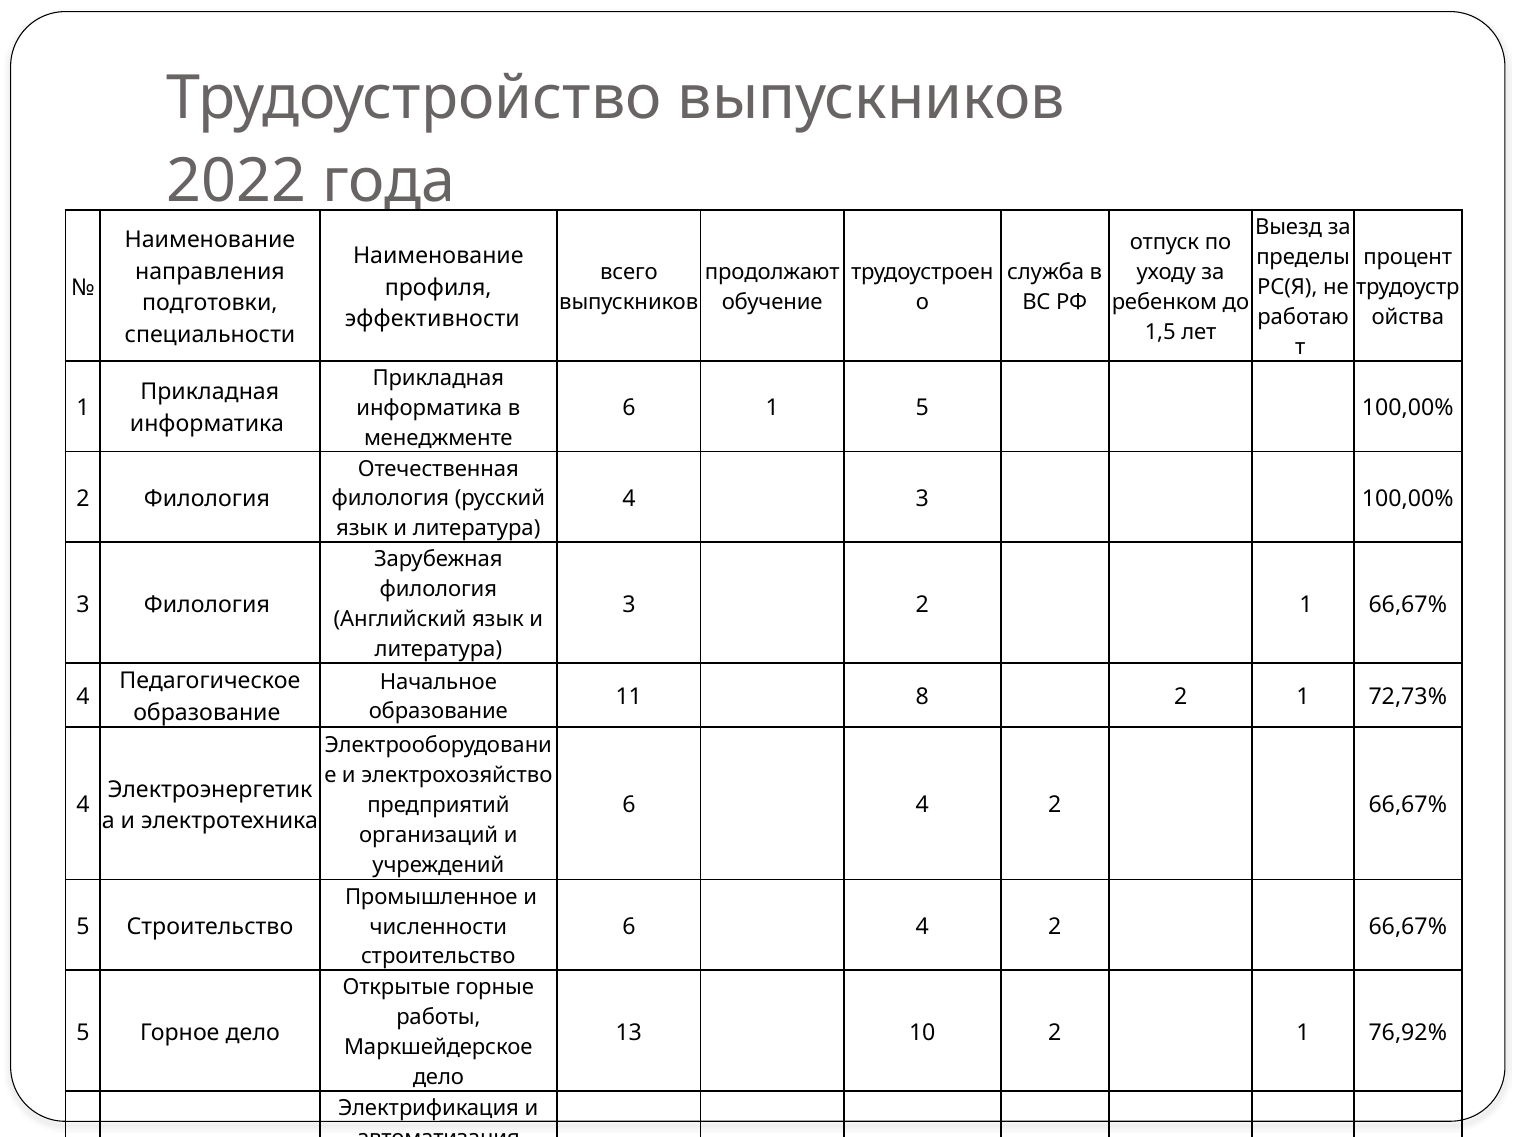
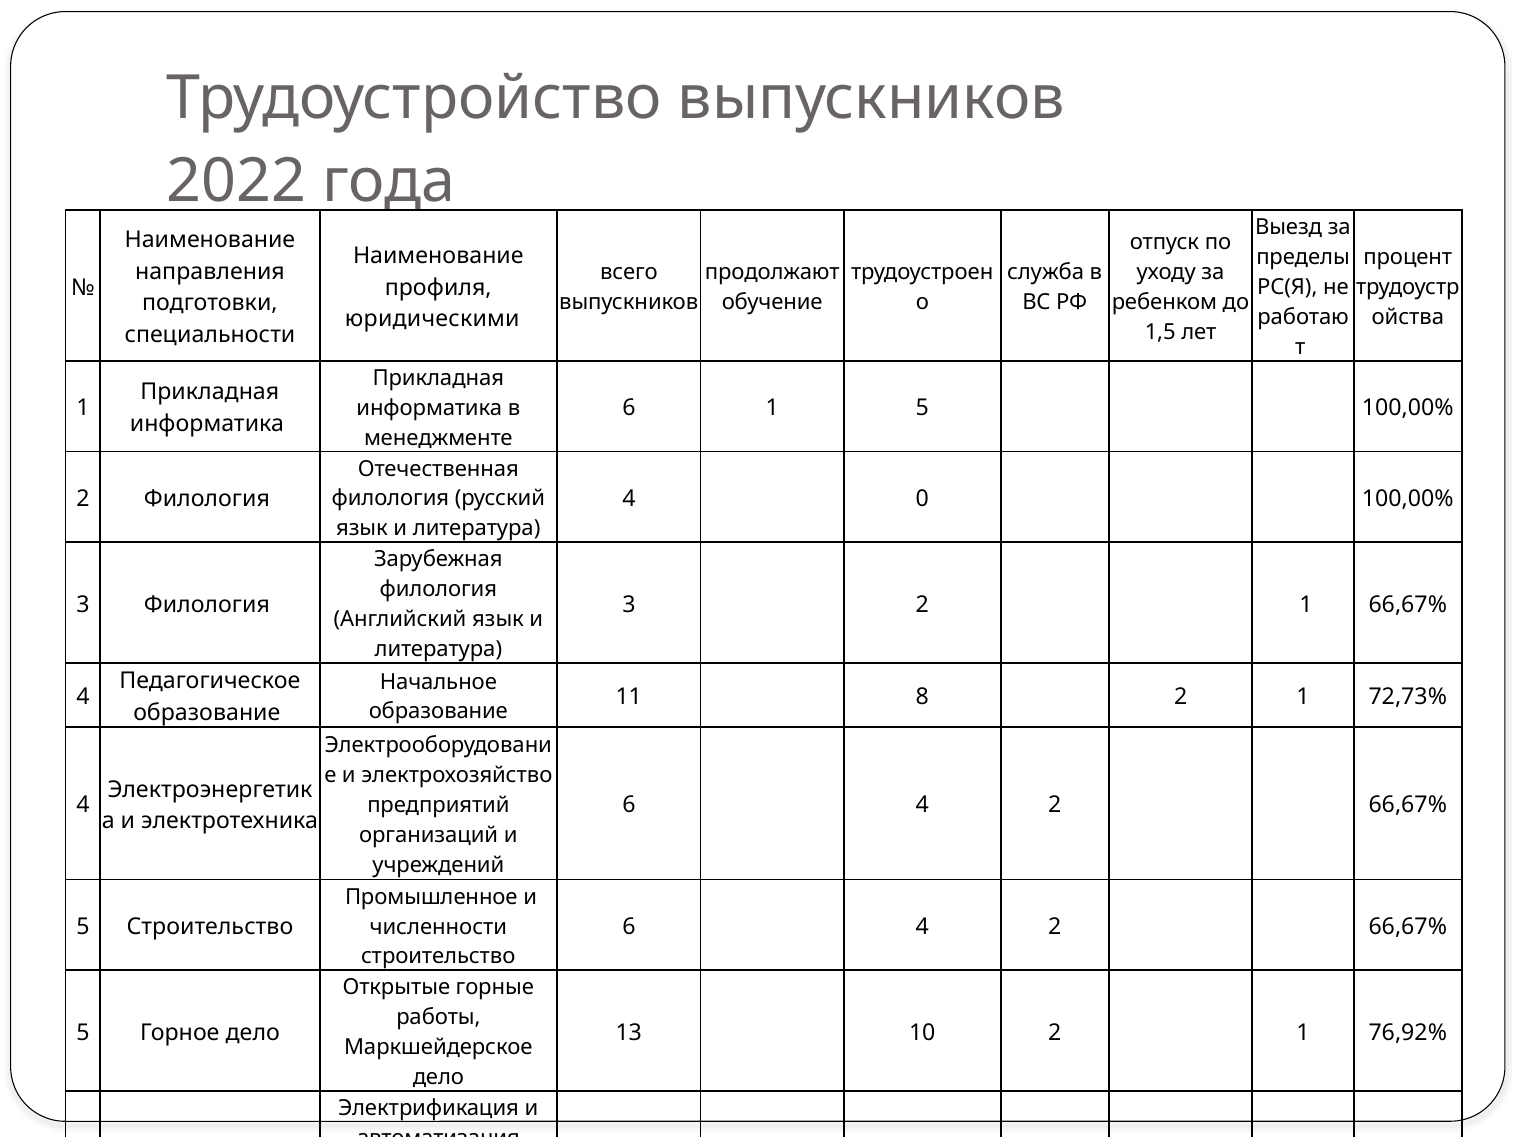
эффективности: эффективности -> юридическими (432, 319)
4 3: 3 -> 0 (922, 499)
